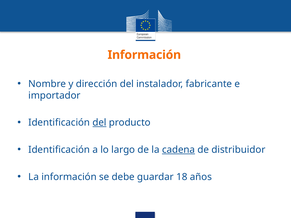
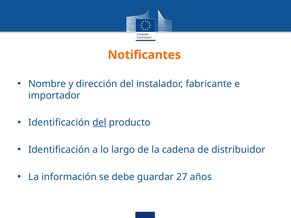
Información: Información -> Notificantes (144, 55)
cadena underline: present -> none (179, 150)
18: 18 -> 27 (182, 177)
